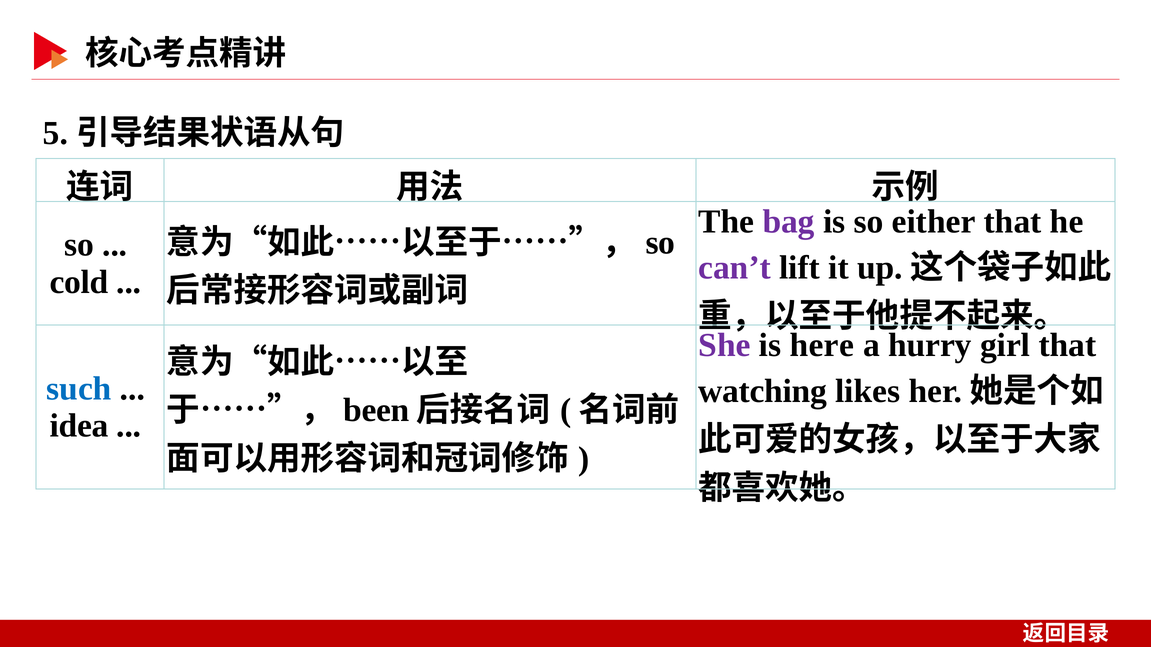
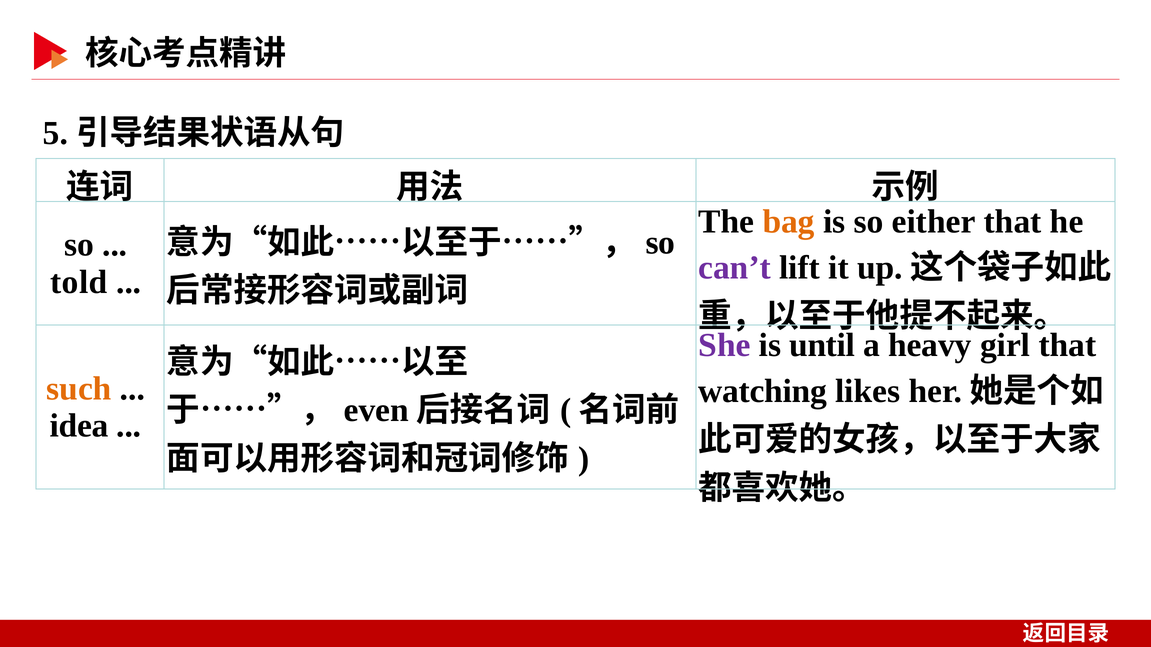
bag colour: purple -> orange (789, 222)
cold: cold -> told (79, 282)
here: here -> until (822, 345)
hurry: hurry -> heavy (930, 345)
such colour: blue -> orange (79, 389)
been: been -> even (376, 411)
